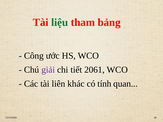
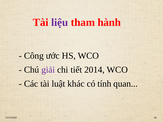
liệu colour: green -> purple (60, 22)
bảng: bảng -> hành (109, 22)
2061: 2061 -> 2014 (94, 70)
liên: liên -> luật (58, 84)
